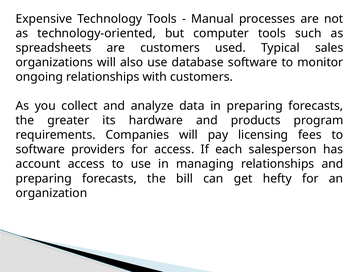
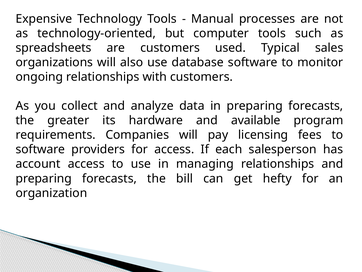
products: products -> available (256, 120)
